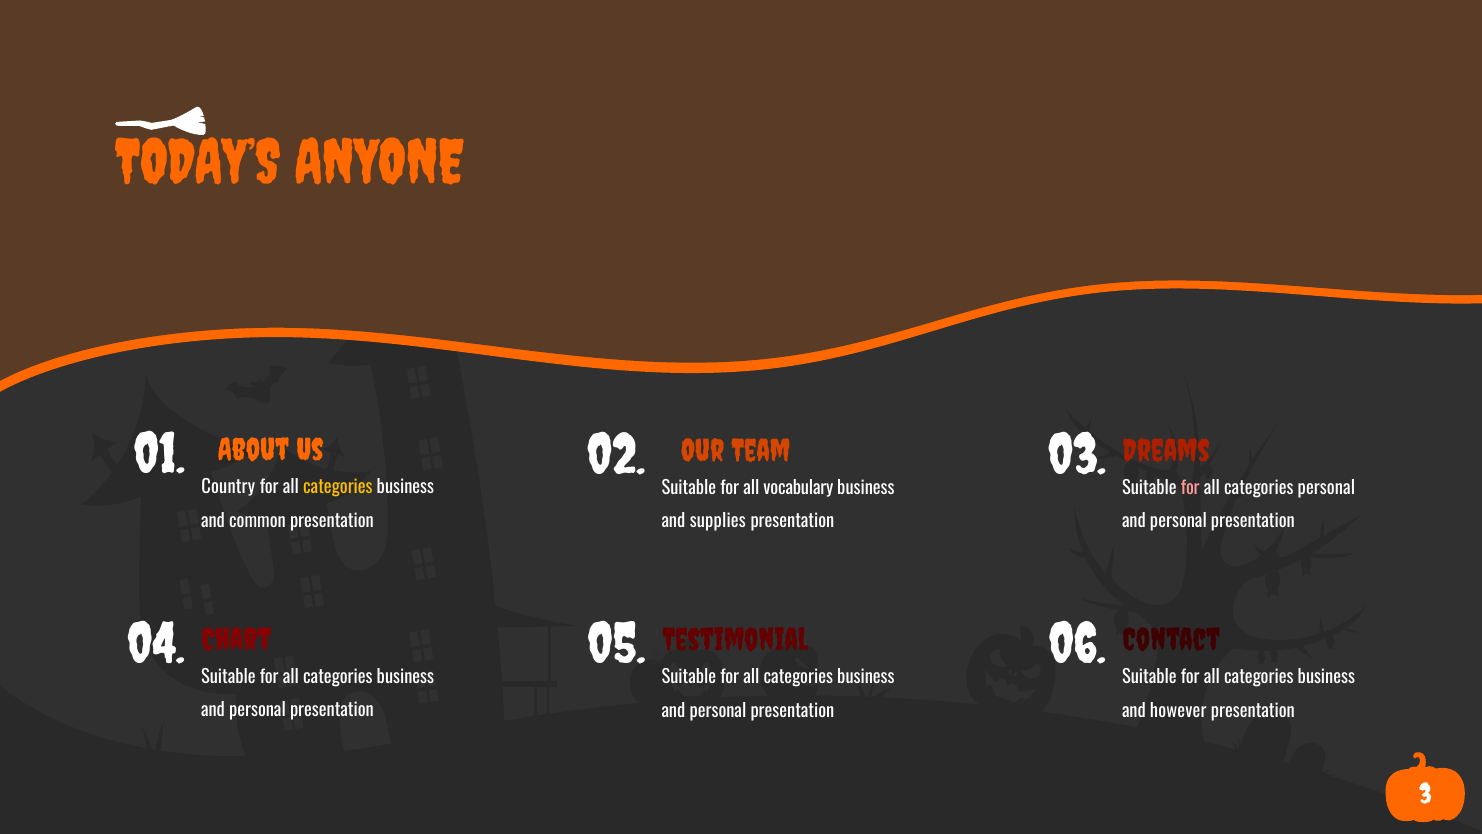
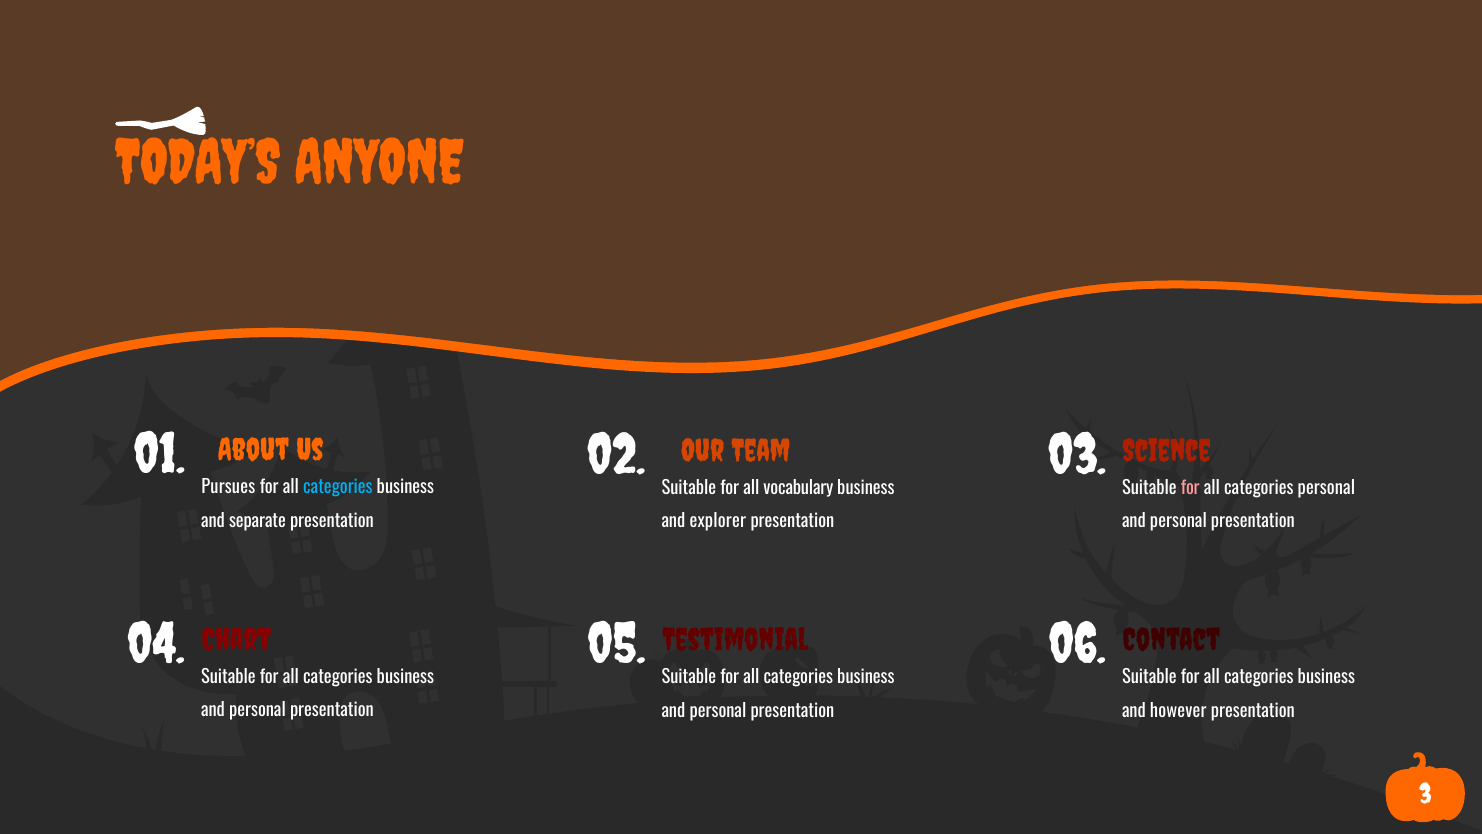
Dreams: Dreams -> Science (1167, 451)
Country: Country -> Pursues (228, 487)
categories colour: yellow -> light blue (338, 487)
common: common -> separate (257, 521)
supplies: supplies -> explorer (718, 521)
